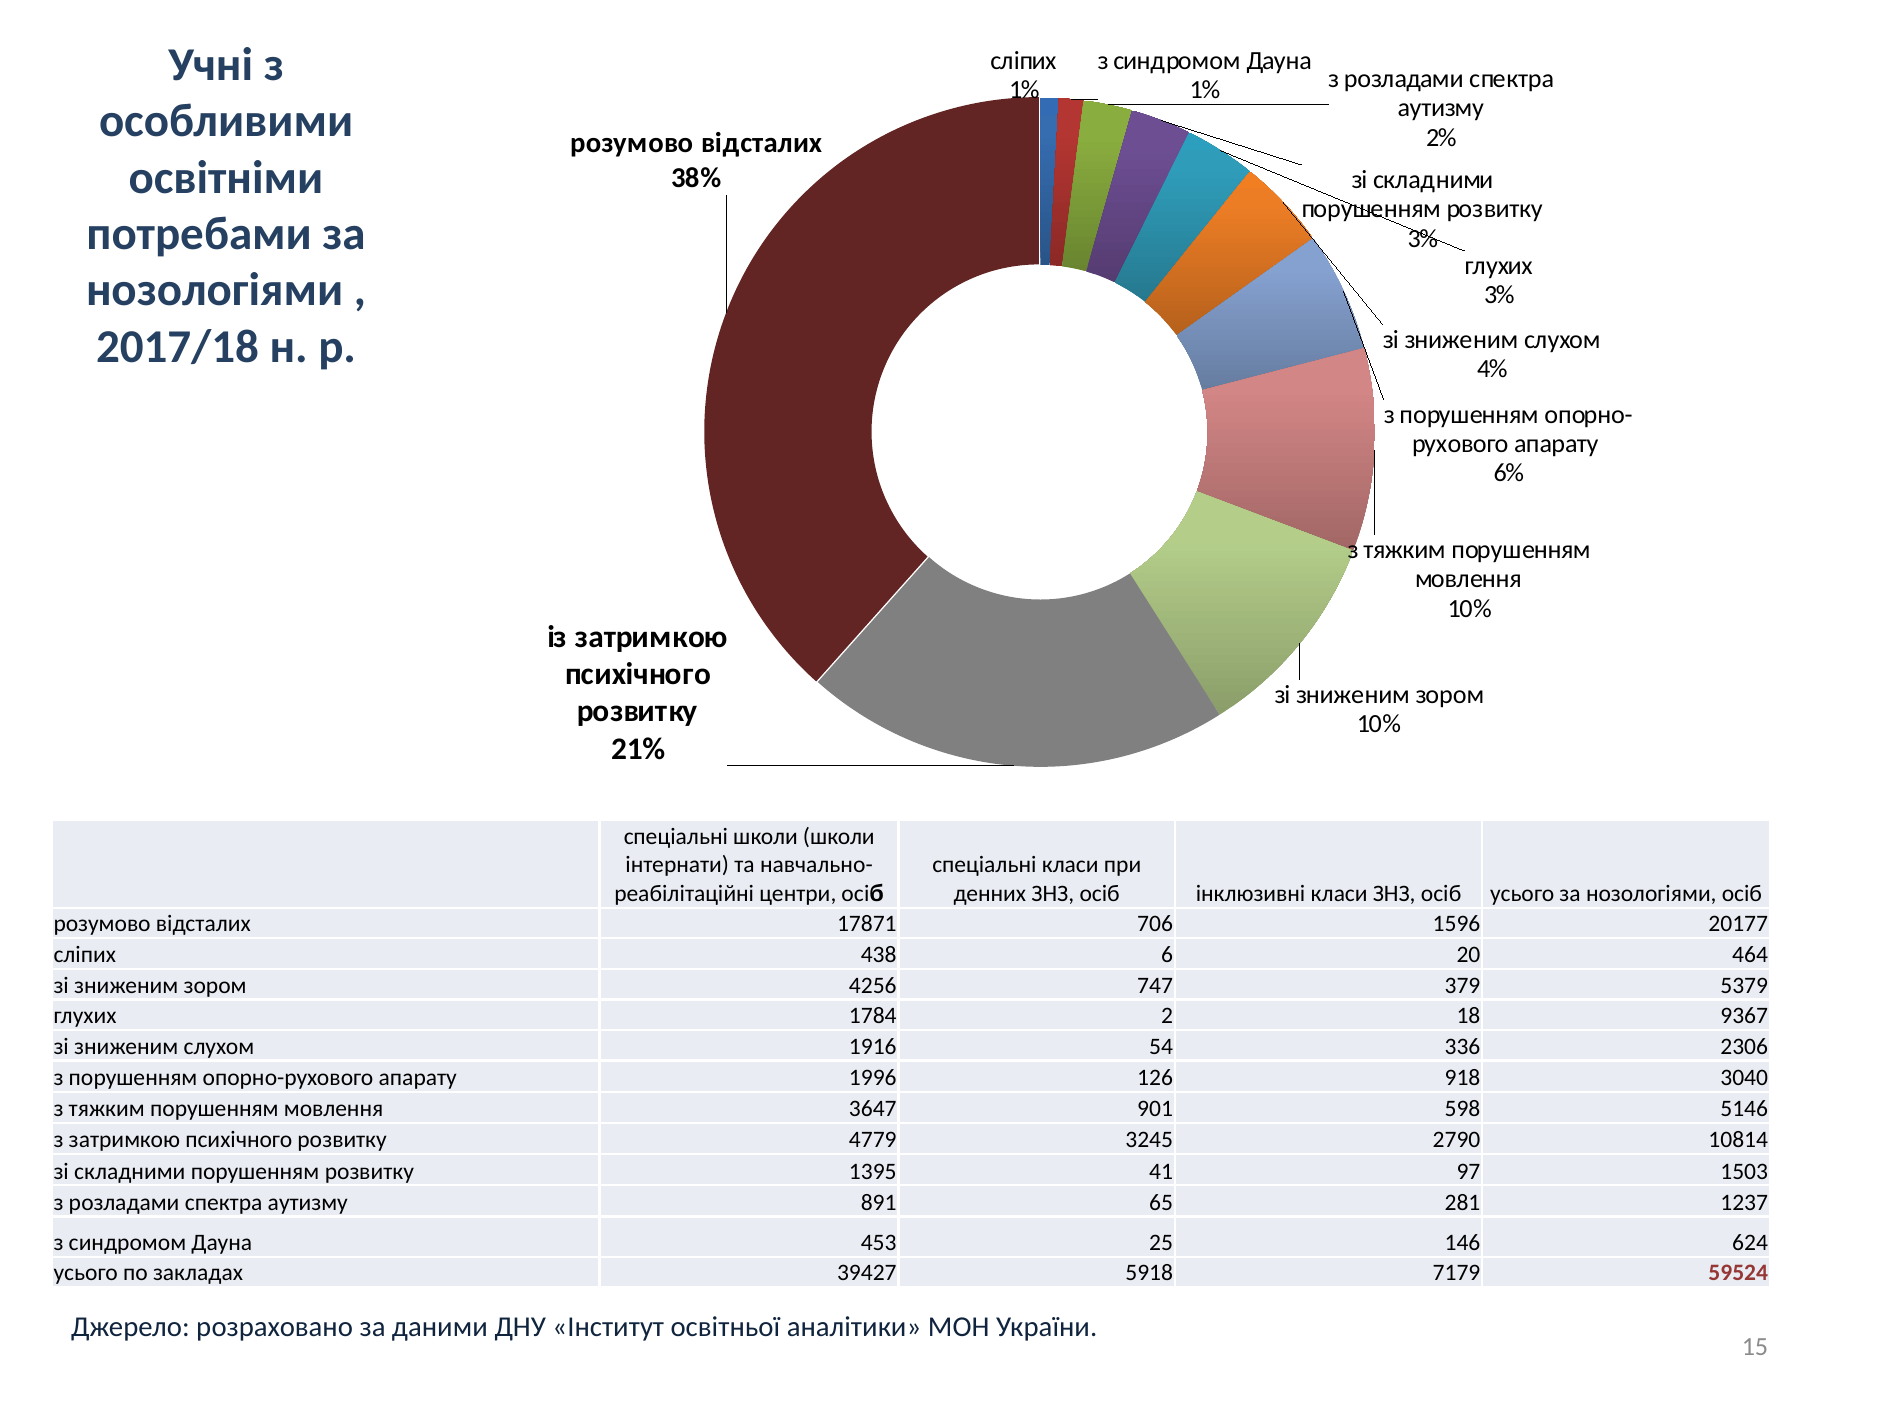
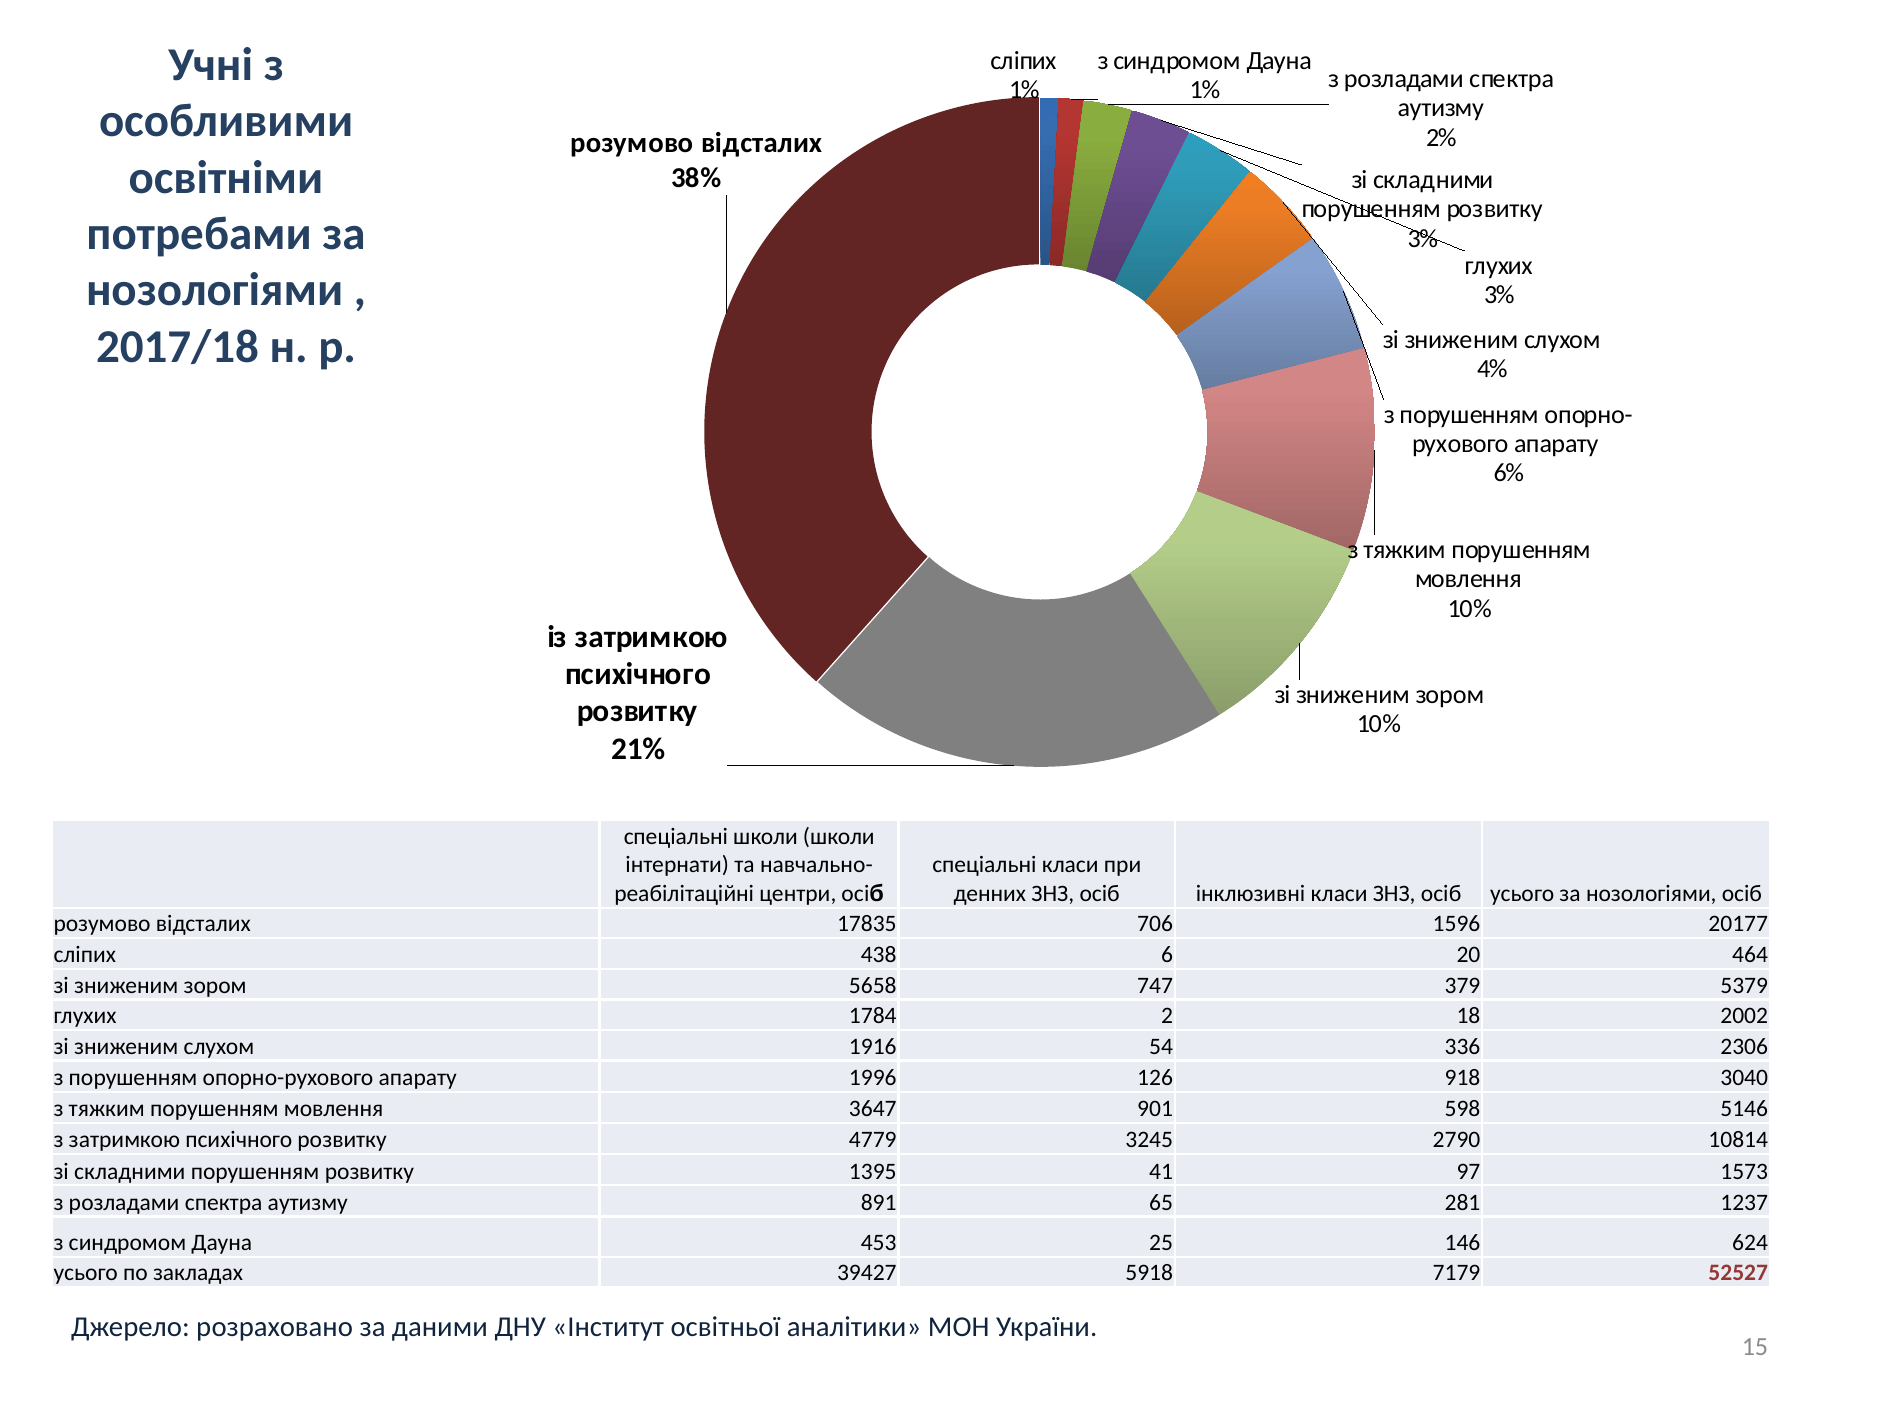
17871: 17871 -> 17835 (867, 924)
4256: 4256 -> 5658 (873, 985)
9367: 9367 -> 2002 (1744, 1016)
1503: 1503 -> 1573 (1744, 1171)
59524: 59524 -> 52527 (1738, 1273)
